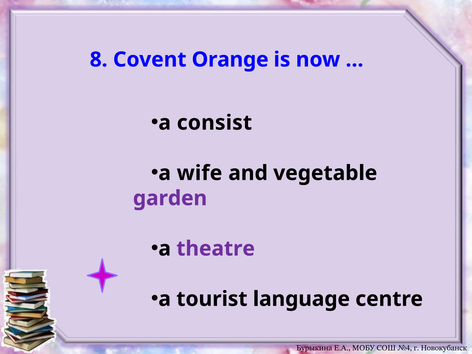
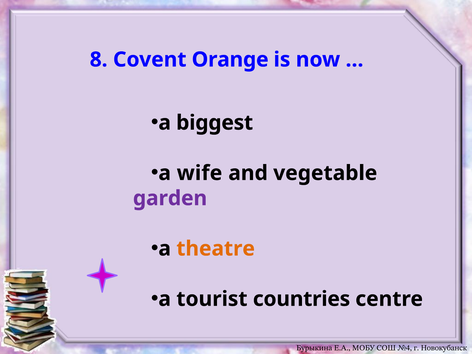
consist: consist -> biggest (215, 123)
theatre colour: purple -> orange (216, 249)
language: language -> countries (302, 299)
